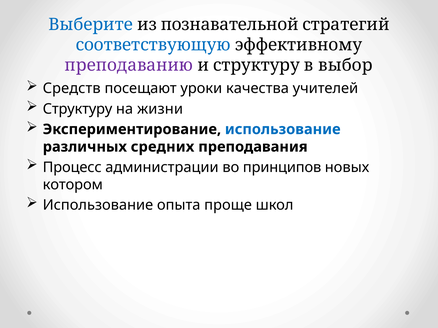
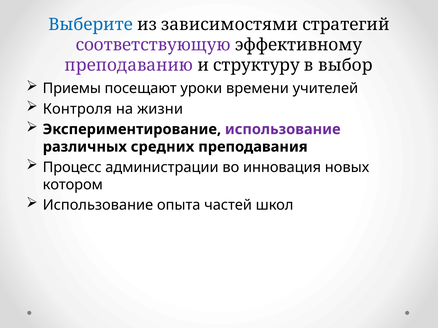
познавательной: познавательной -> зависимостями (230, 25)
соответствующую colour: blue -> purple (153, 45)
Средств: Средств -> Приемы (72, 89)
качества: качества -> времени (257, 89)
Структуру: Структуру -> Контроля (77, 109)
использование colour: blue -> purple (283, 129)
принципов: принципов -> инновация (282, 167)
проще: проще -> частей (228, 205)
